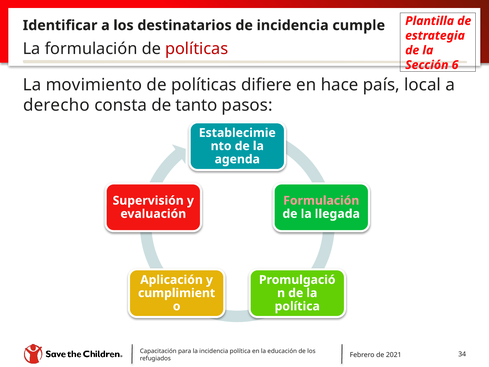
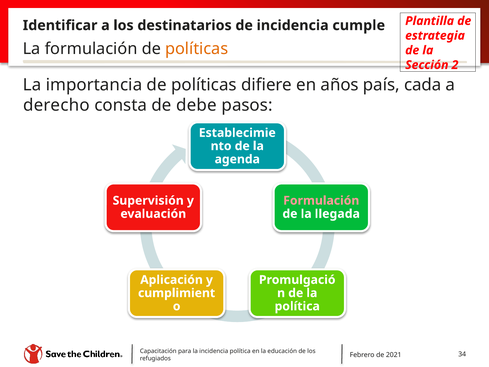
políticas colour: red -> orange (197, 49)
6: 6 -> 2 (455, 65)
movimiento: movimiento -> importancia (94, 85)
hace: hace -> años (340, 85)
local: local -> cada (423, 85)
tanto: tanto -> debe (196, 105)
